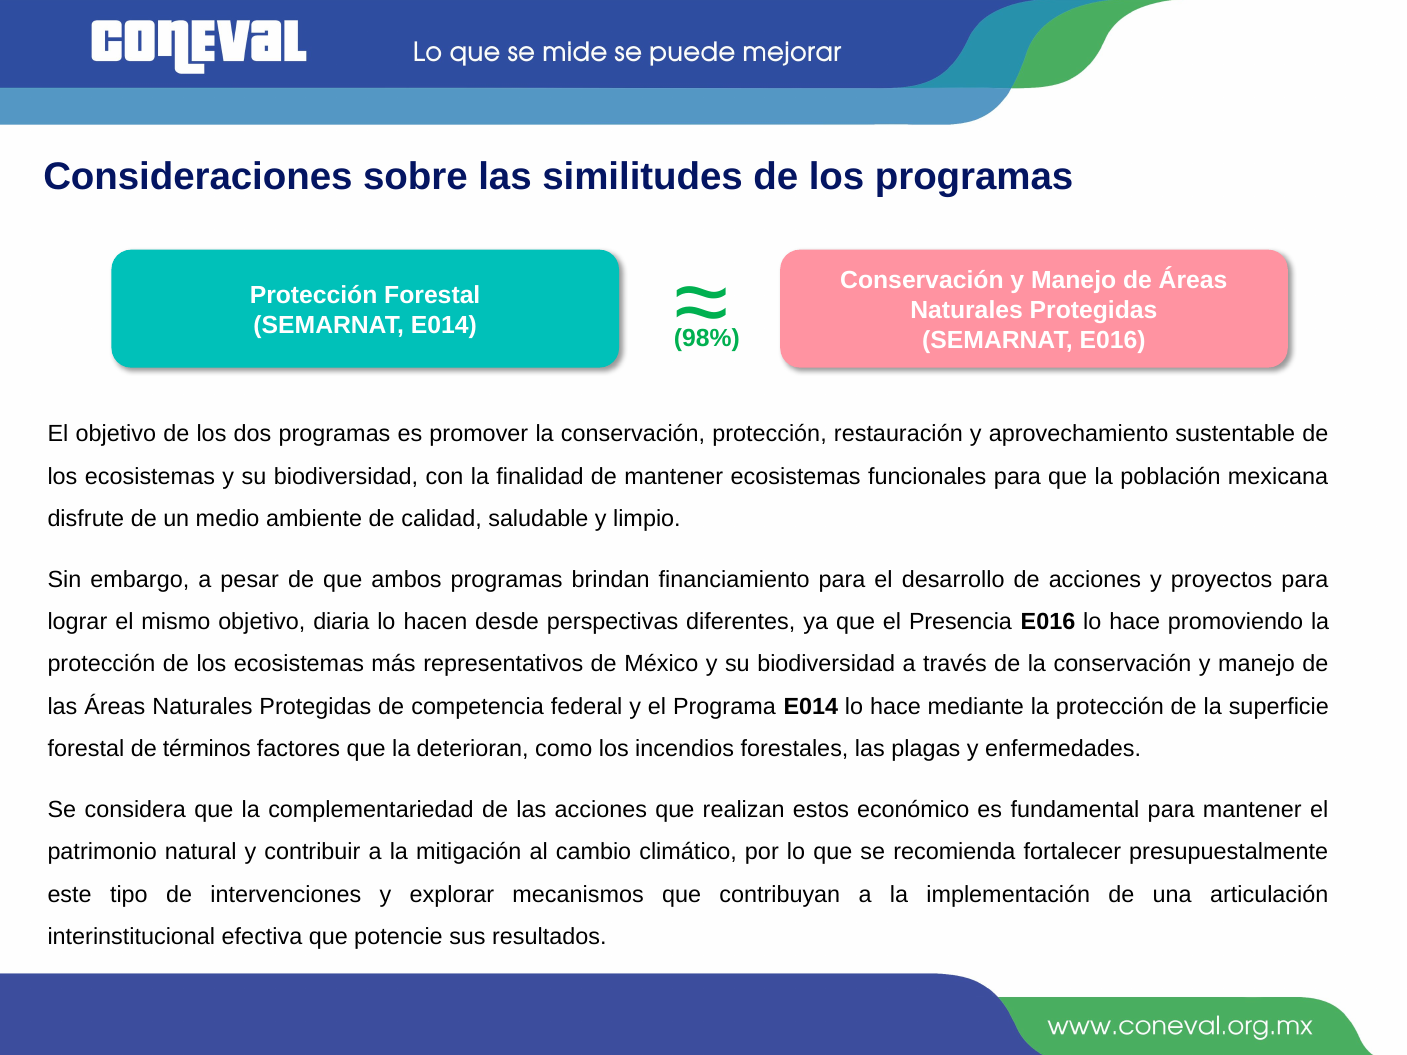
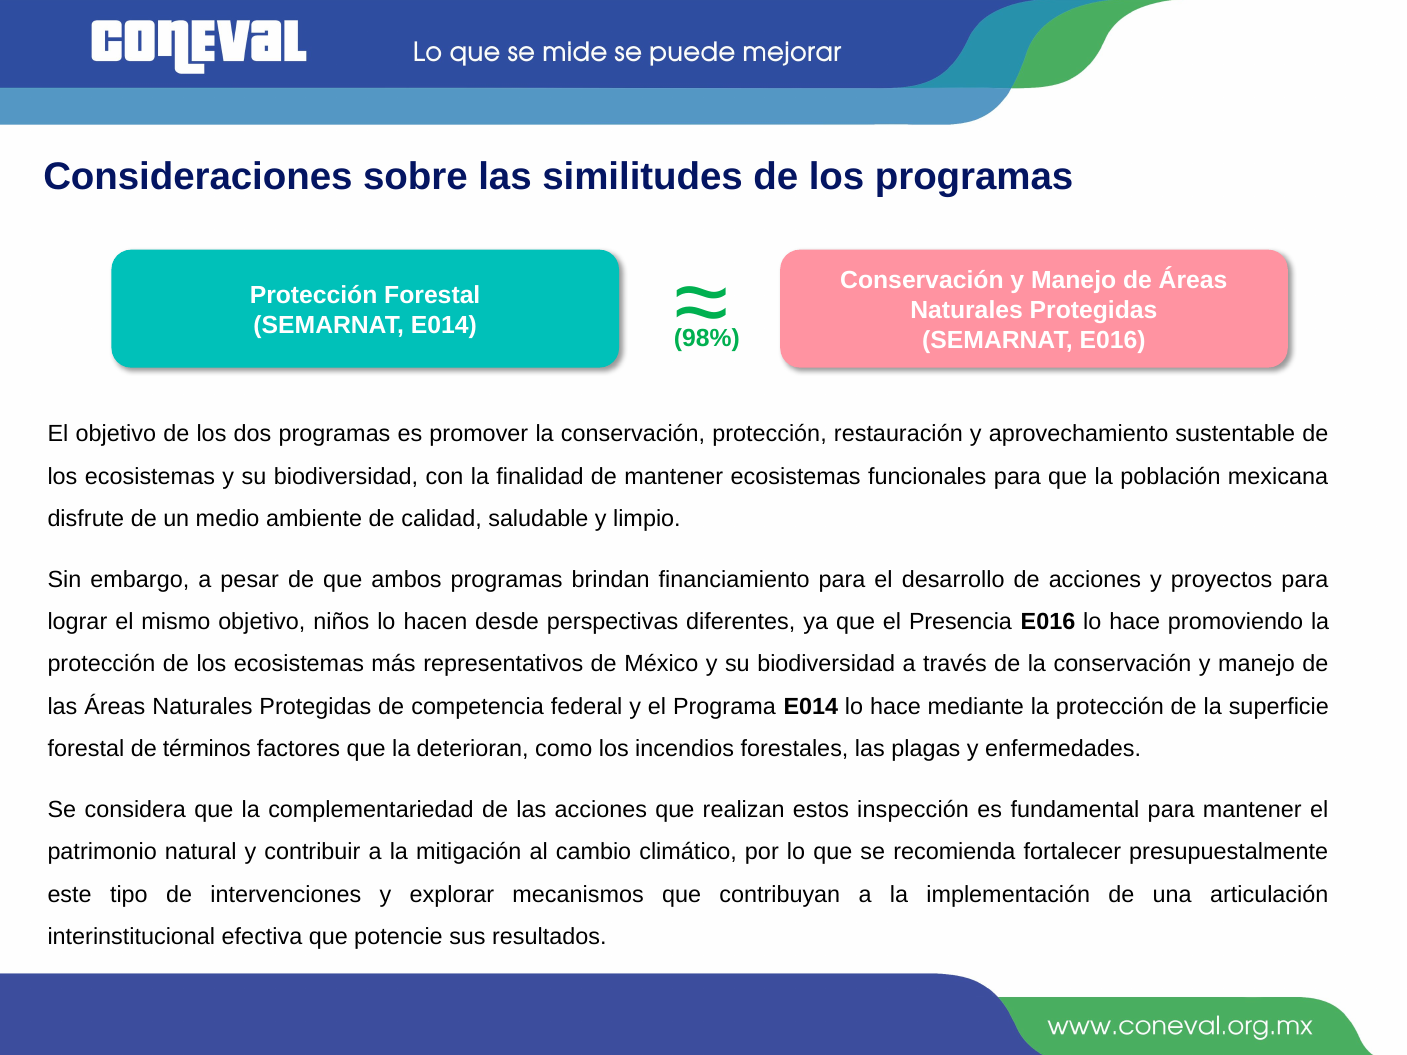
diaria: diaria -> niños (341, 622)
económico: económico -> inspección (913, 810)
